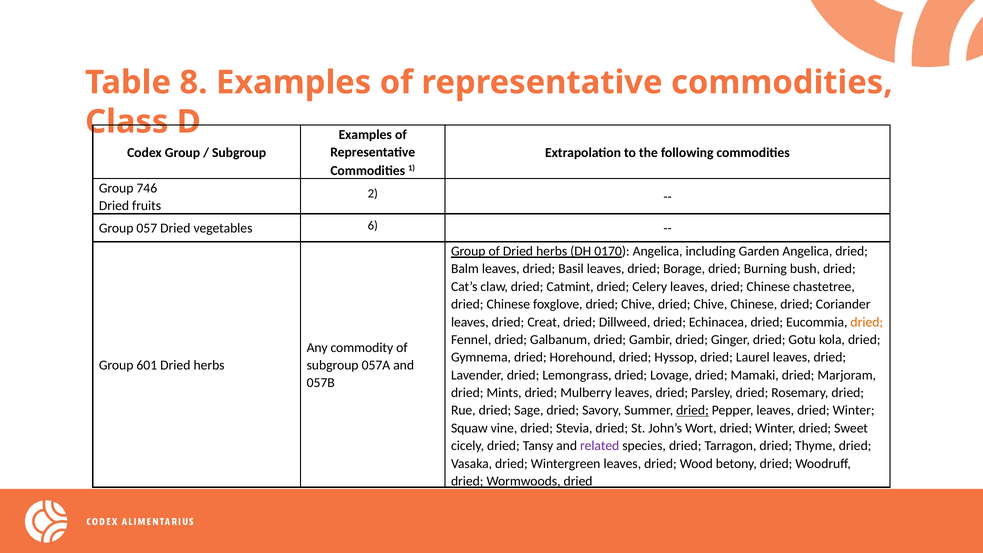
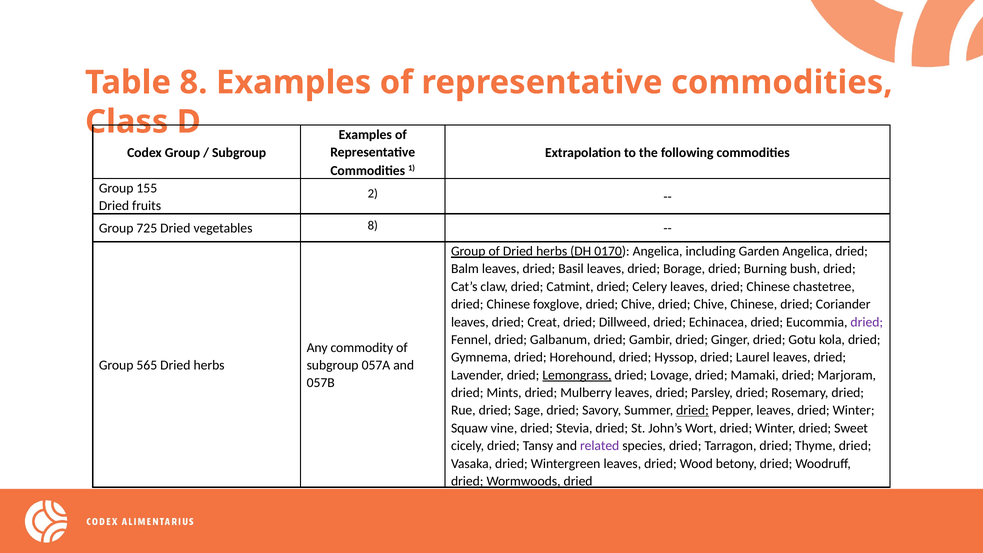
746: 746 -> 155 (147, 188)
057: 057 -> 725 (147, 228)
vegetables 6: 6 -> 8 (373, 226)
dried colour: orange -> purple (867, 322)
601: 601 -> 565 (147, 365)
Lemongrass underline: none -> present (577, 375)
